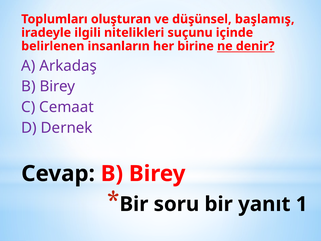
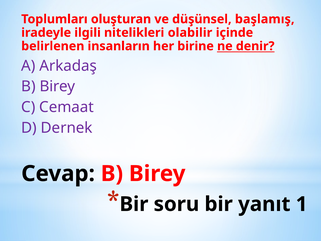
suçunu: suçunu -> olabilir (190, 33)
